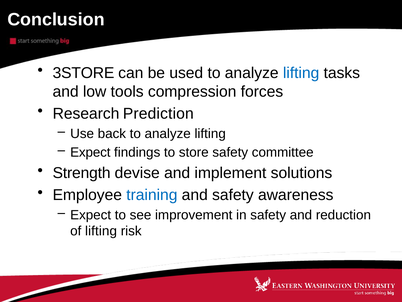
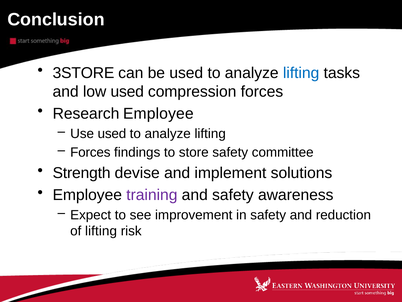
low tools: tools -> used (127, 92)
Research Prediction: Prediction -> Employee (158, 113)
Use back: back -> used (112, 133)
Expect: Expect -> Forces (90, 152)
training colour: blue -> purple (152, 195)
